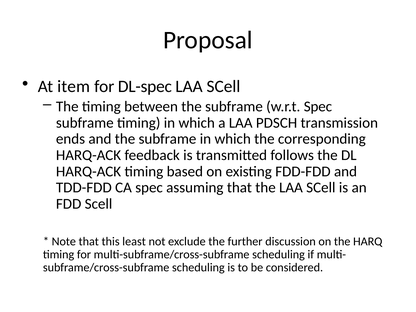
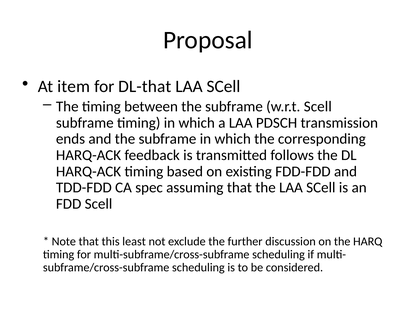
DL-spec: DL-spec -> DL-that (145, 86)
w.r.t Spec: Spec -> Scell (318, 107)
